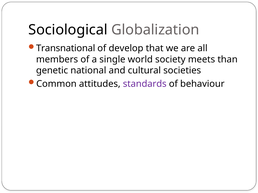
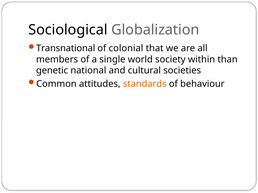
develop: develop -> colonial (126, 48)
meets: meets -> within (202, 60)
standards colour: purple -> orange (145, 84)
